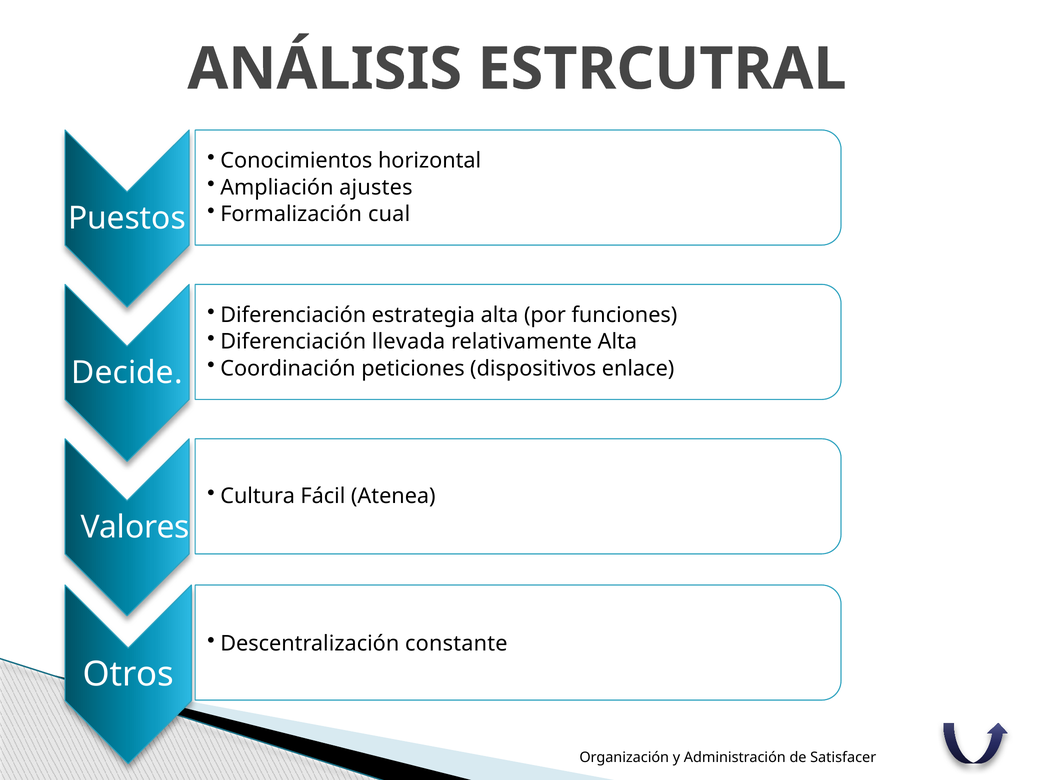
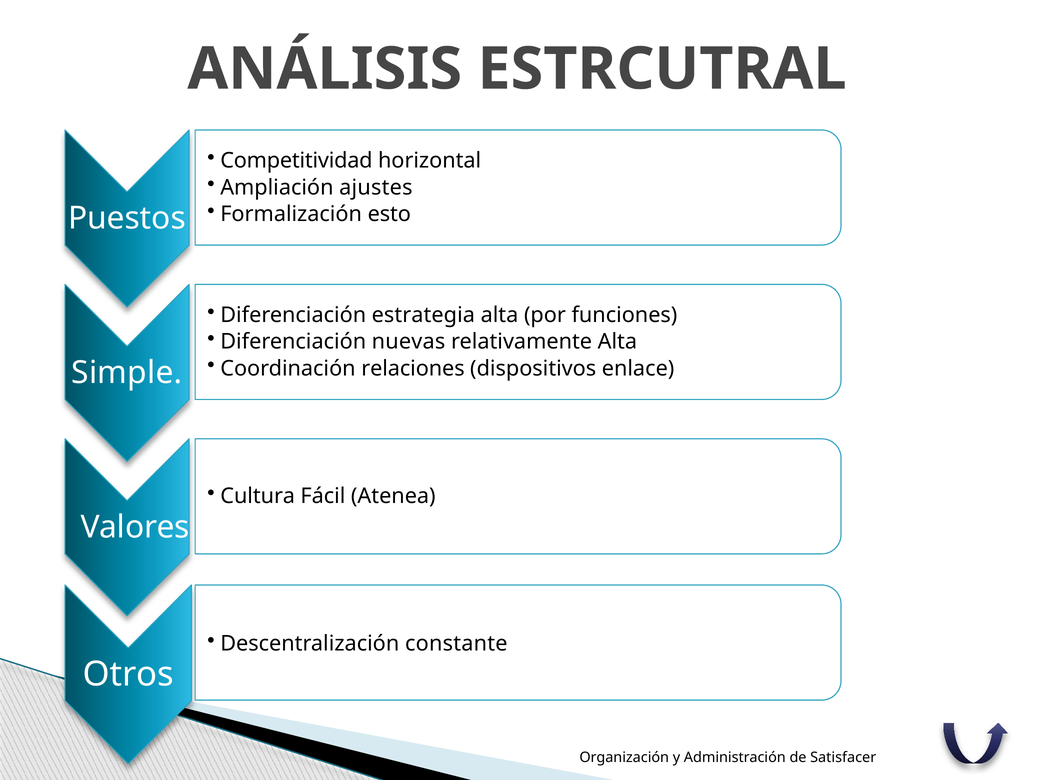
Conocimientos: Conocimientos -> Competitividad (296, 161)
cual: cual -> esto (389, 214)
llevada: llevada -> nuevas (409, 342)
peticiones: peticiones -> relaciones (413, 369)
Decide: Decide -> Simple (127, 373)
